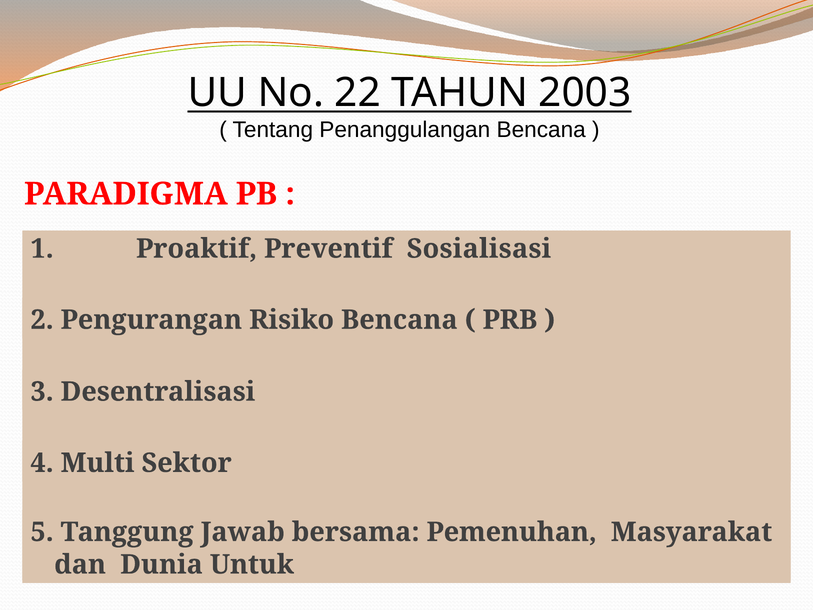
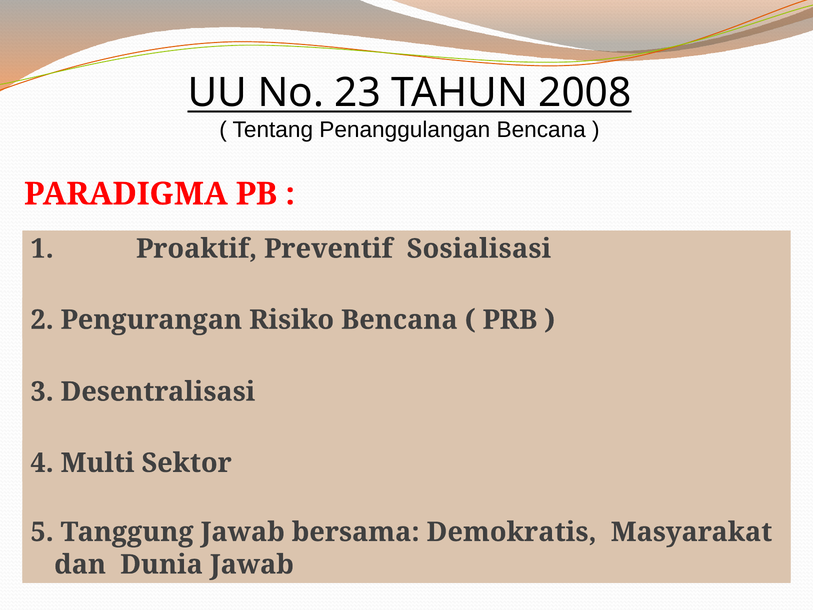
22: 22 -> 23 (358, 93)
2003: 2003 -> 2008 (585, 93)
Pemenuhan: Pemenuhan -> Demokratis (512, 532)
Dunia Untuk: Untuk -> Jawab (252, 564)
